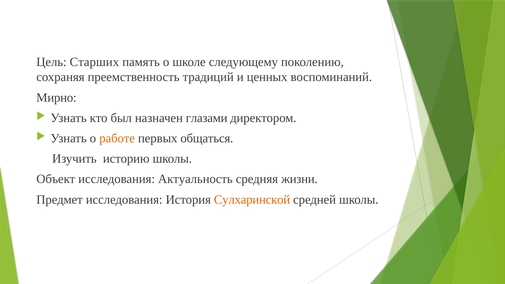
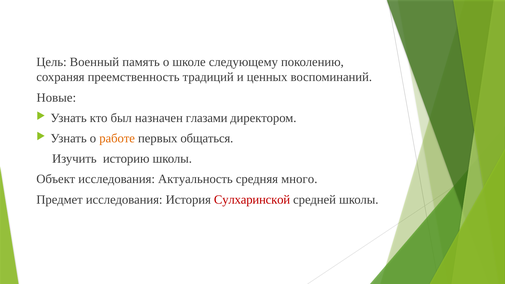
Старших: Старших -> Военный (94, 62)
Мирно: Мирно -> Новые (56, 98)
жизни: жизни -> много (299, 179)
Сулхаринской colour: orange -> red (252, 200)
